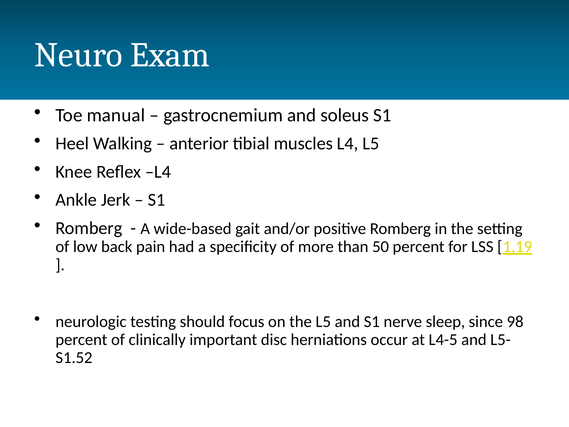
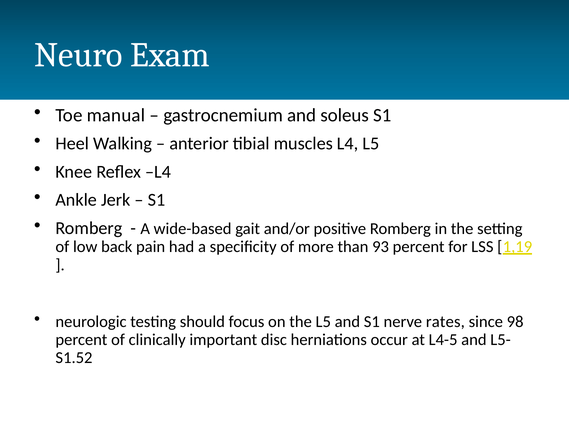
50: 50 -> 93 (381, 247)
sleep: sleep -> rates (445, 322)
